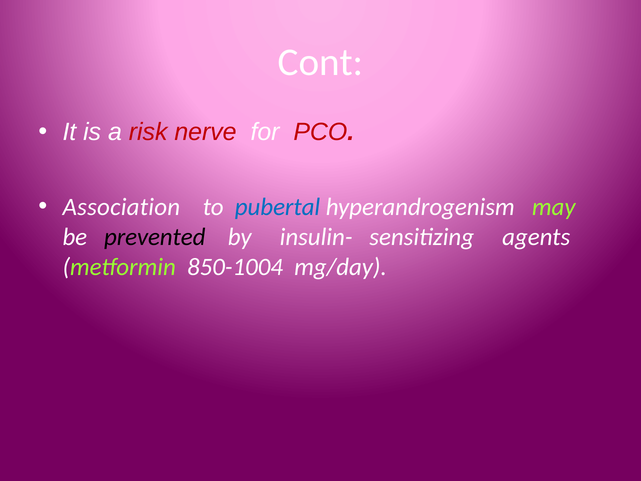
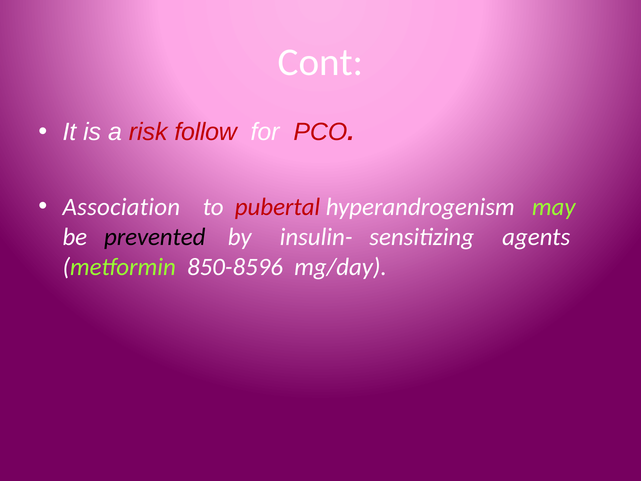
nerve: nerve -> follow (206, 132)
pubertal colour: blue -> red (278, 207)
850-1004: 850-1004 -> 850-8596 (235, 267)
